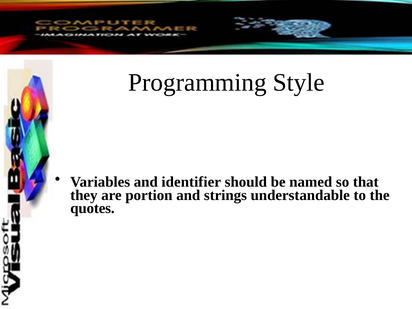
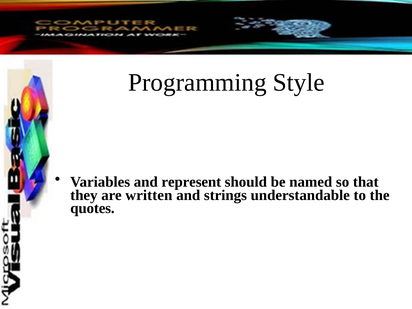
identifier: identifier -> represent (191, 182)
portion: portion -> written (149, 195)
